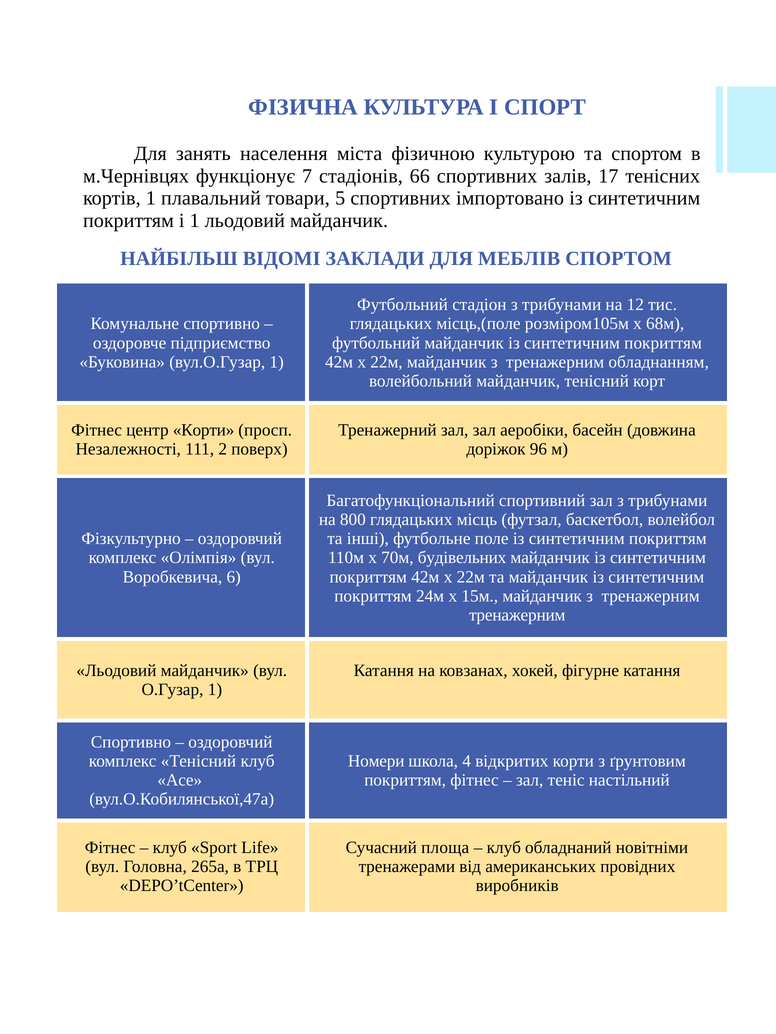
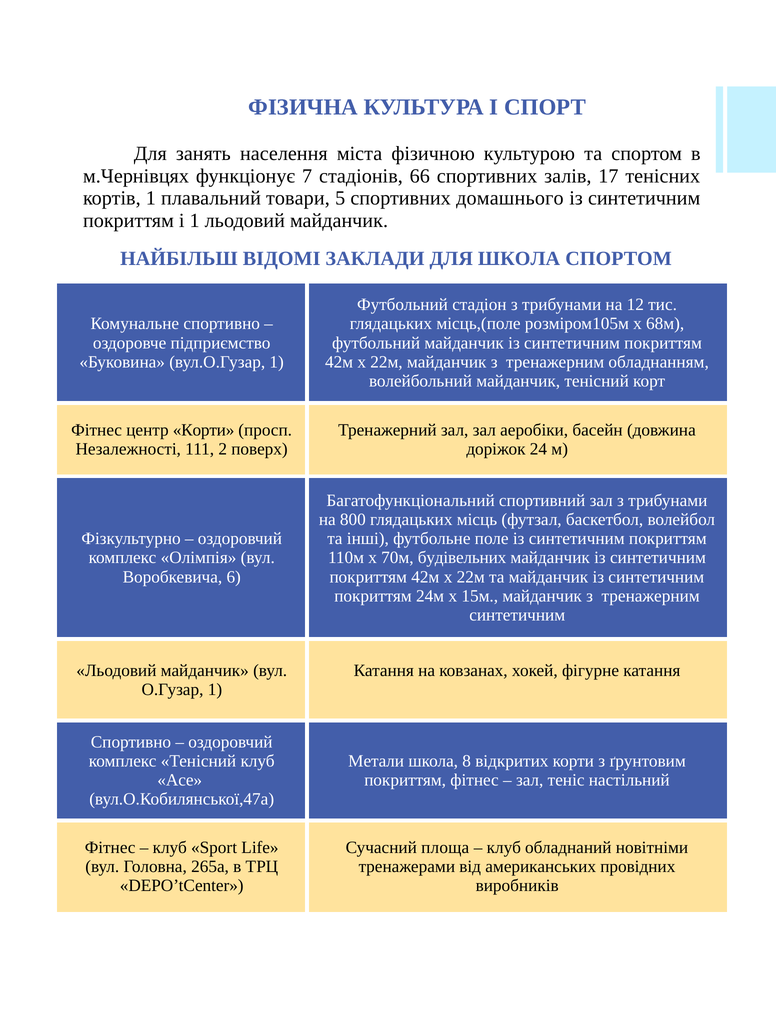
імпортовано: імпортовано -> домашнього (510, 198)
ДЛЯ МЕБЛІВ: МЕБЛІВ -> ШКОЛА (519, 259)
96: 96 -> 24 (538, 450)
тренажерним: тренажерним -> синтетичним (517, 616)
Номери: Номери -> Метали (376, 761)
4: 4 -> 8 (467, 761)
